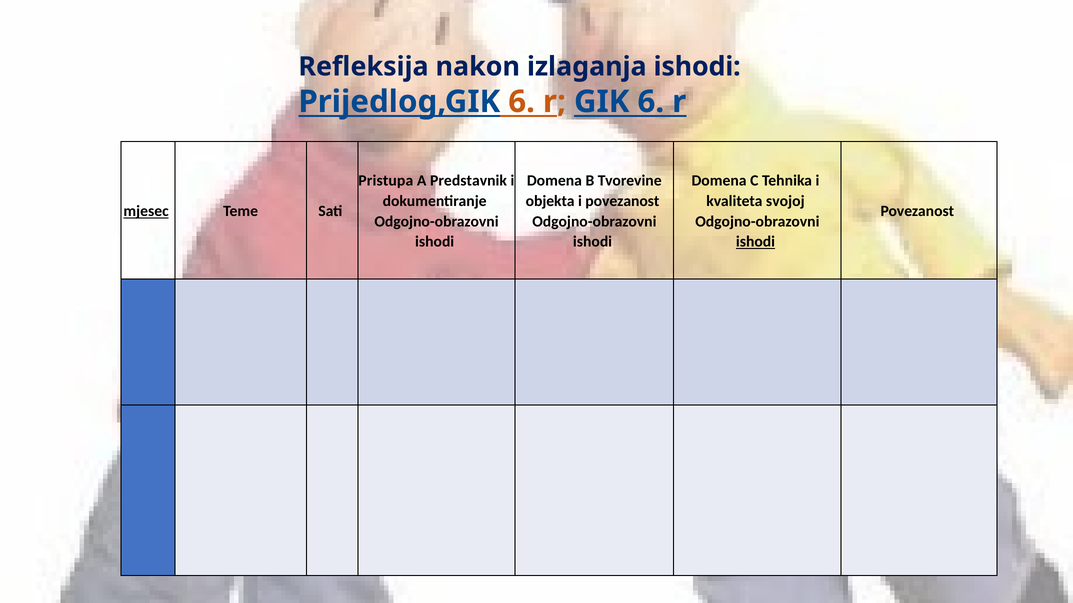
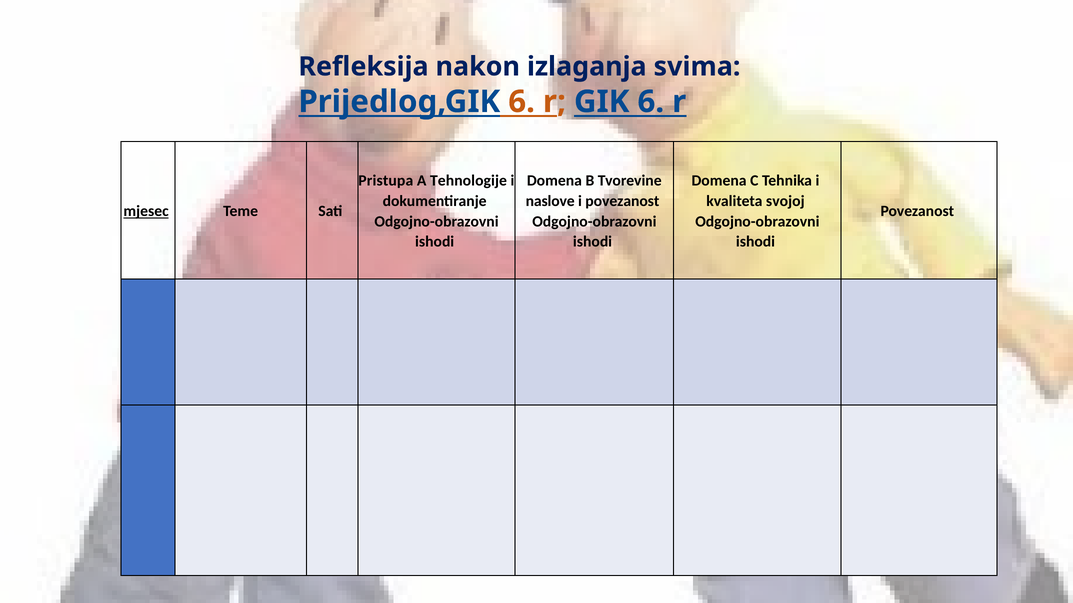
izlaganja ishodi: ishodi -> svima (697, 67)
Predstavnik: Predstavnik -> Tehnologije (468, 181)
objekta: objekta -> naslove (550, 201)
ishodi underline: present -> none (756, 242)
